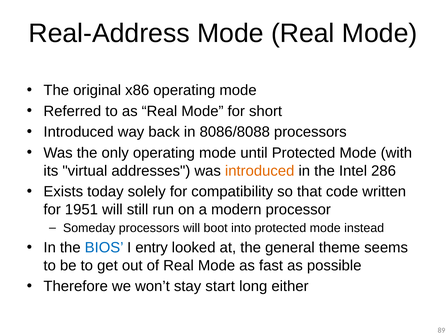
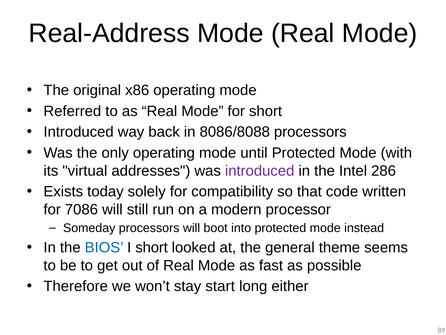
introduced colour: orange -> purple (260, 171)
1951: 1951 -> 7086 (81, 209)
I entry: entry -> short (152, 247)
